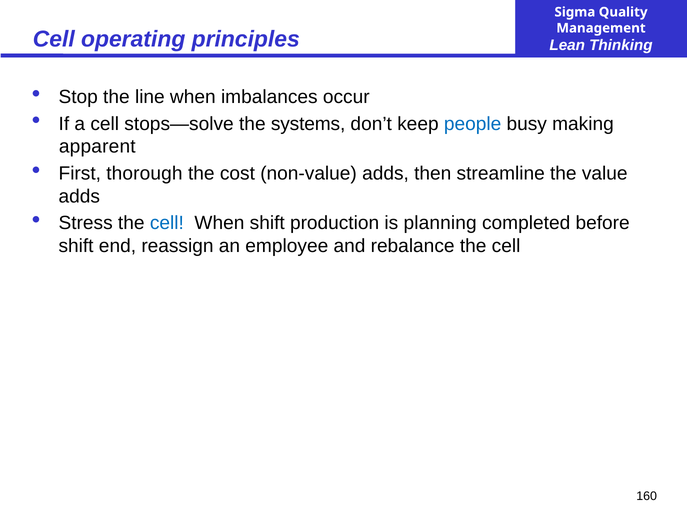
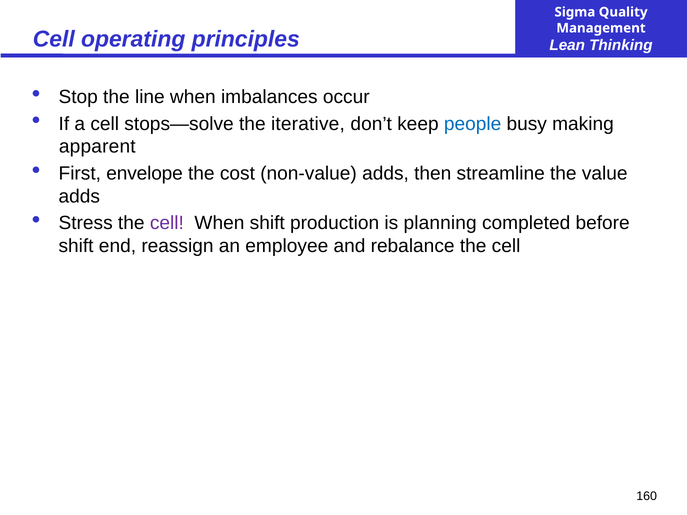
systems: systems -> iterative (308, 124)
thorough: thorough -> envelope (145, 173)
cell colour: blue -> purple (167, 223)
